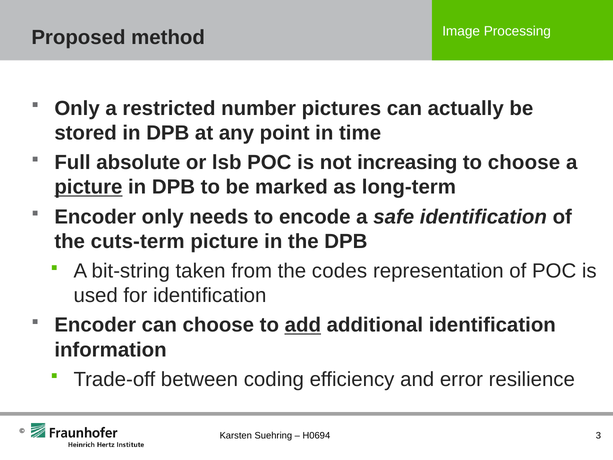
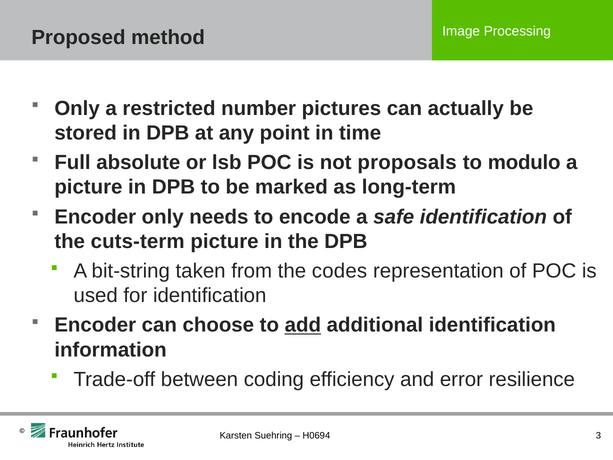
increasing: increasing -> proposals (407, 163)
to choose: choose -> modulo (524, 163)
picture underline: present -> none (88, 187)
